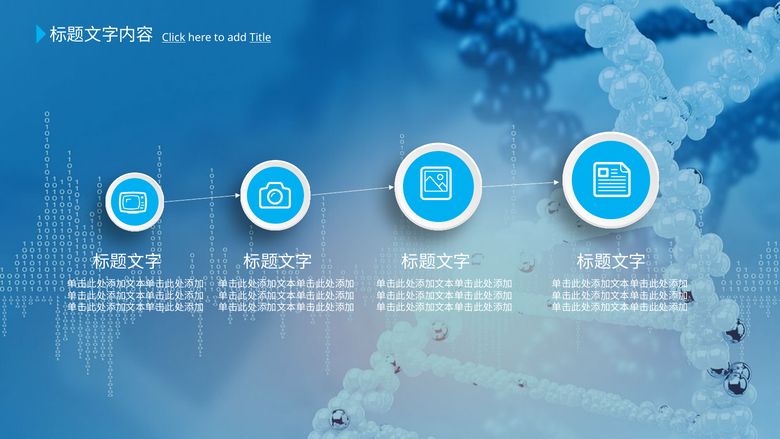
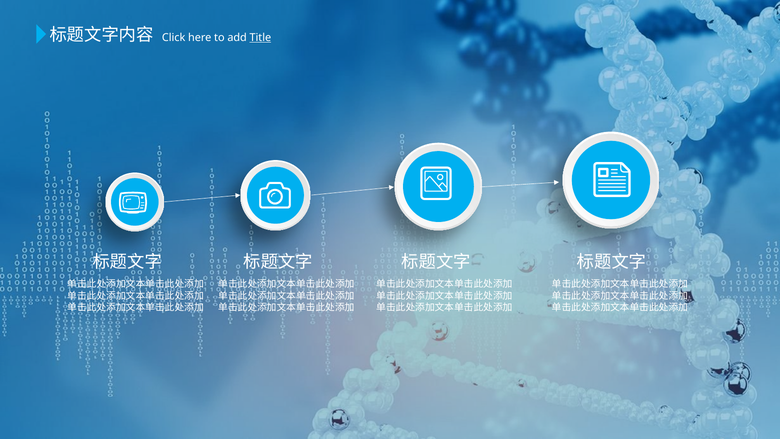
Click underline: present -> none (174, 38)
